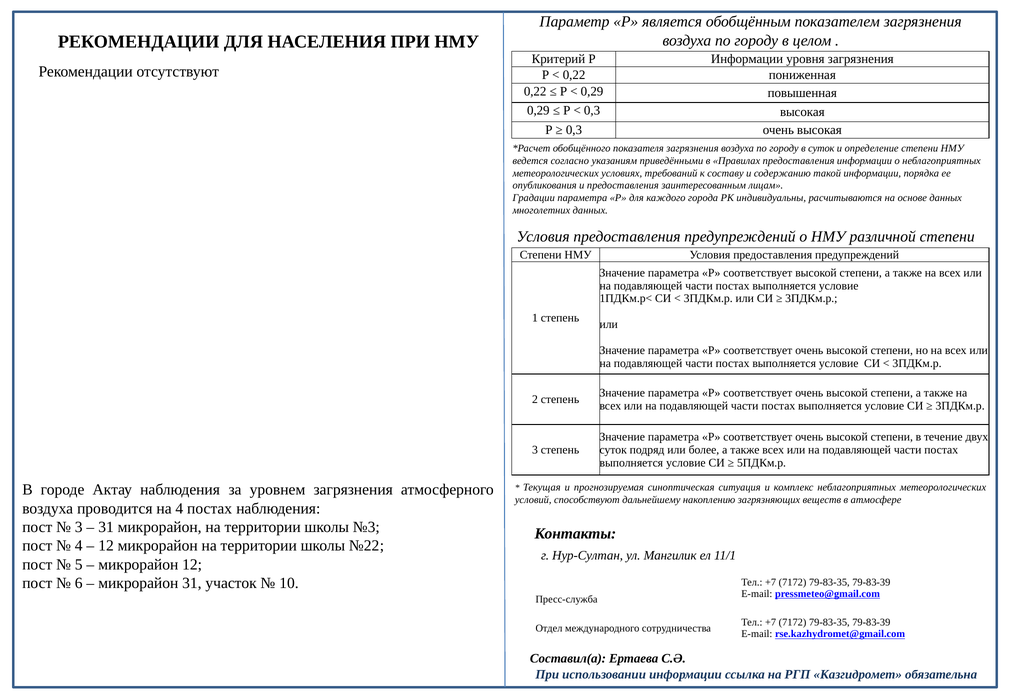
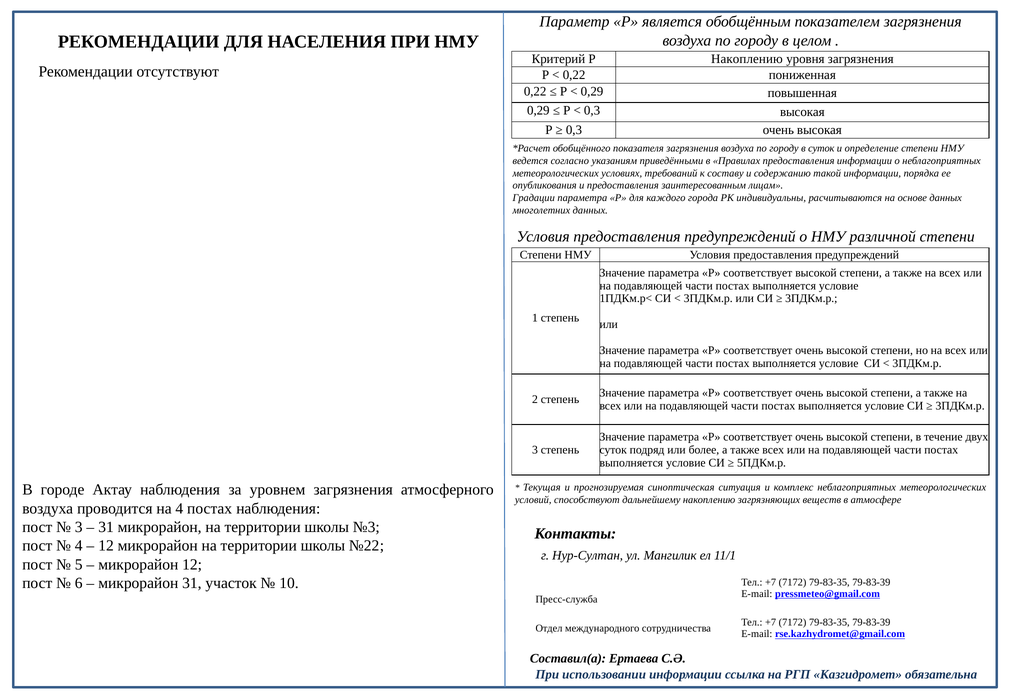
Р Информации: Информации -> Накоплению (747, 59)
